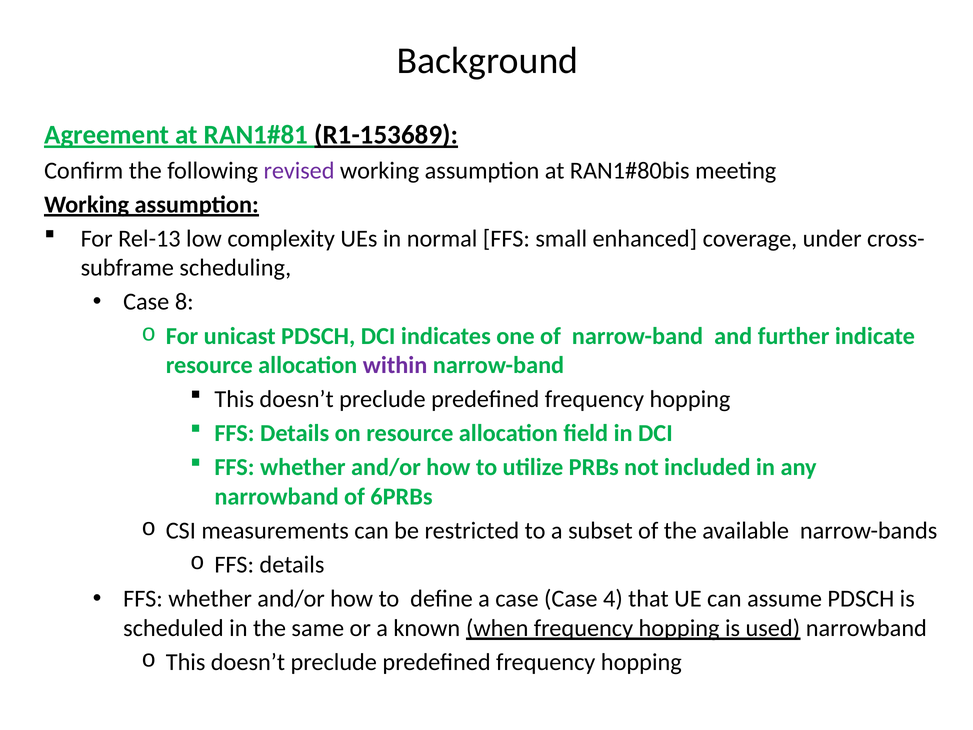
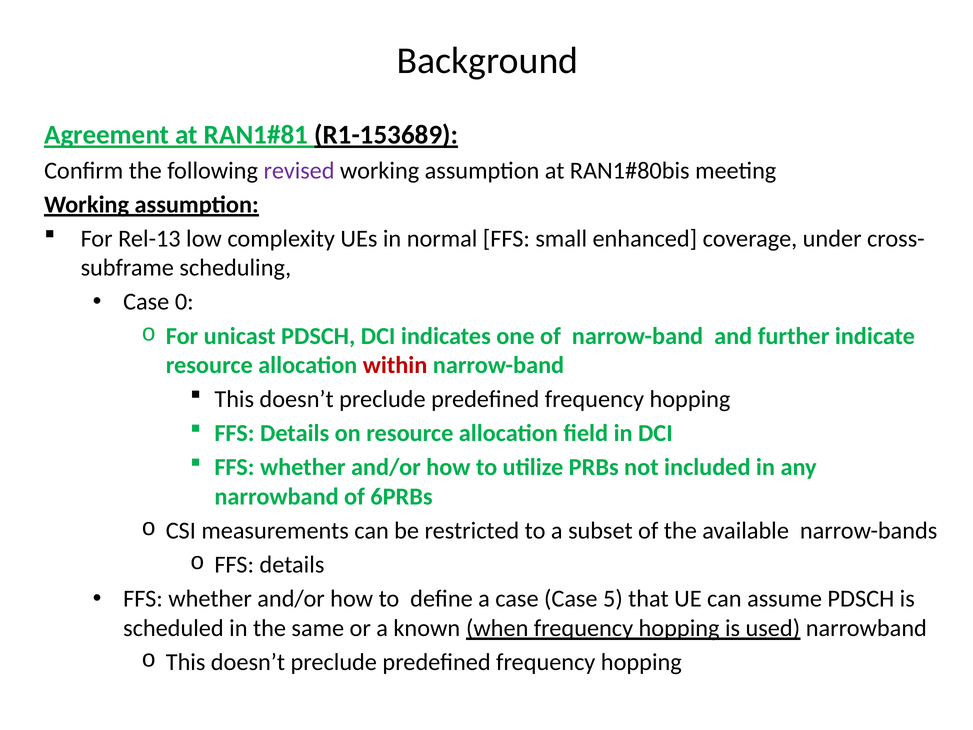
8: 8 -> 0 (184, 302)
within colour: purple -> red (395, 365)
4: 4 -> 5 (613, 599)
